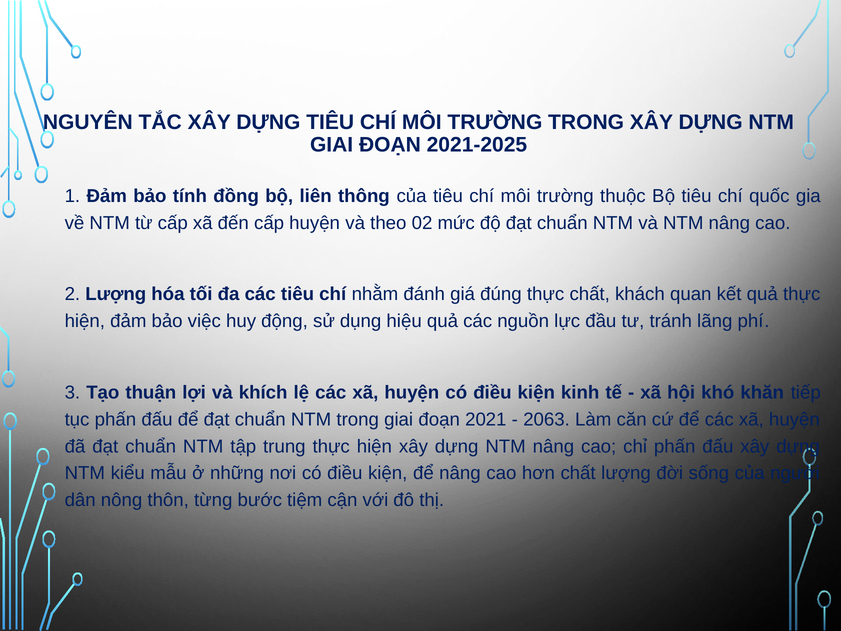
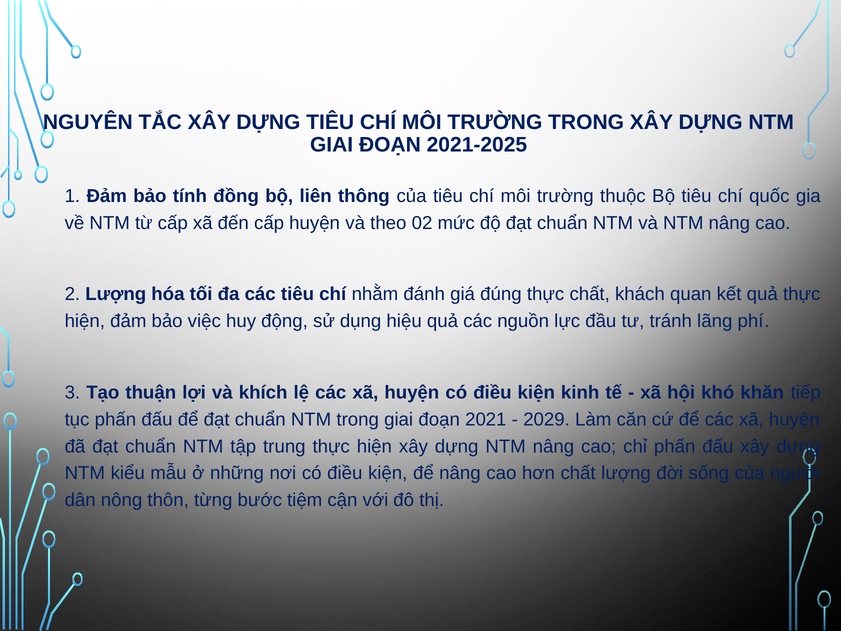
2063: 2063 -> 2029 (547, 419)
